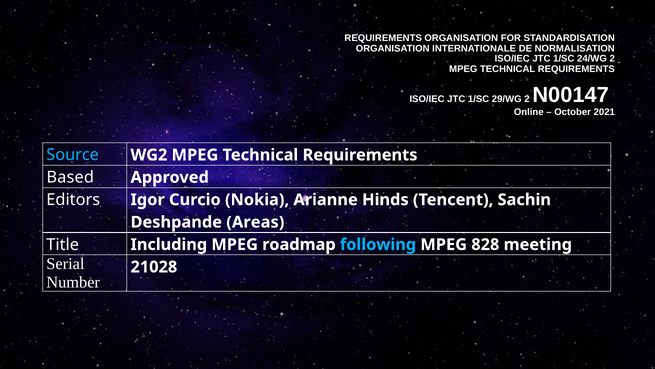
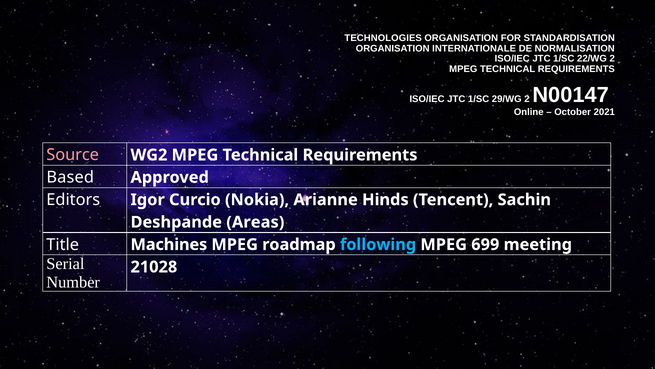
REQUIREMENTS: REQUIREMENTS -> TECHNOLOGIES (383, 38)
24/WG: 24/WG -> 22/WG (592, 59)
Source colour: light blue -> pink (73, 155)
Including: Including -> Machines (169, 244)
828: 828 -> 699 (485, 244)
